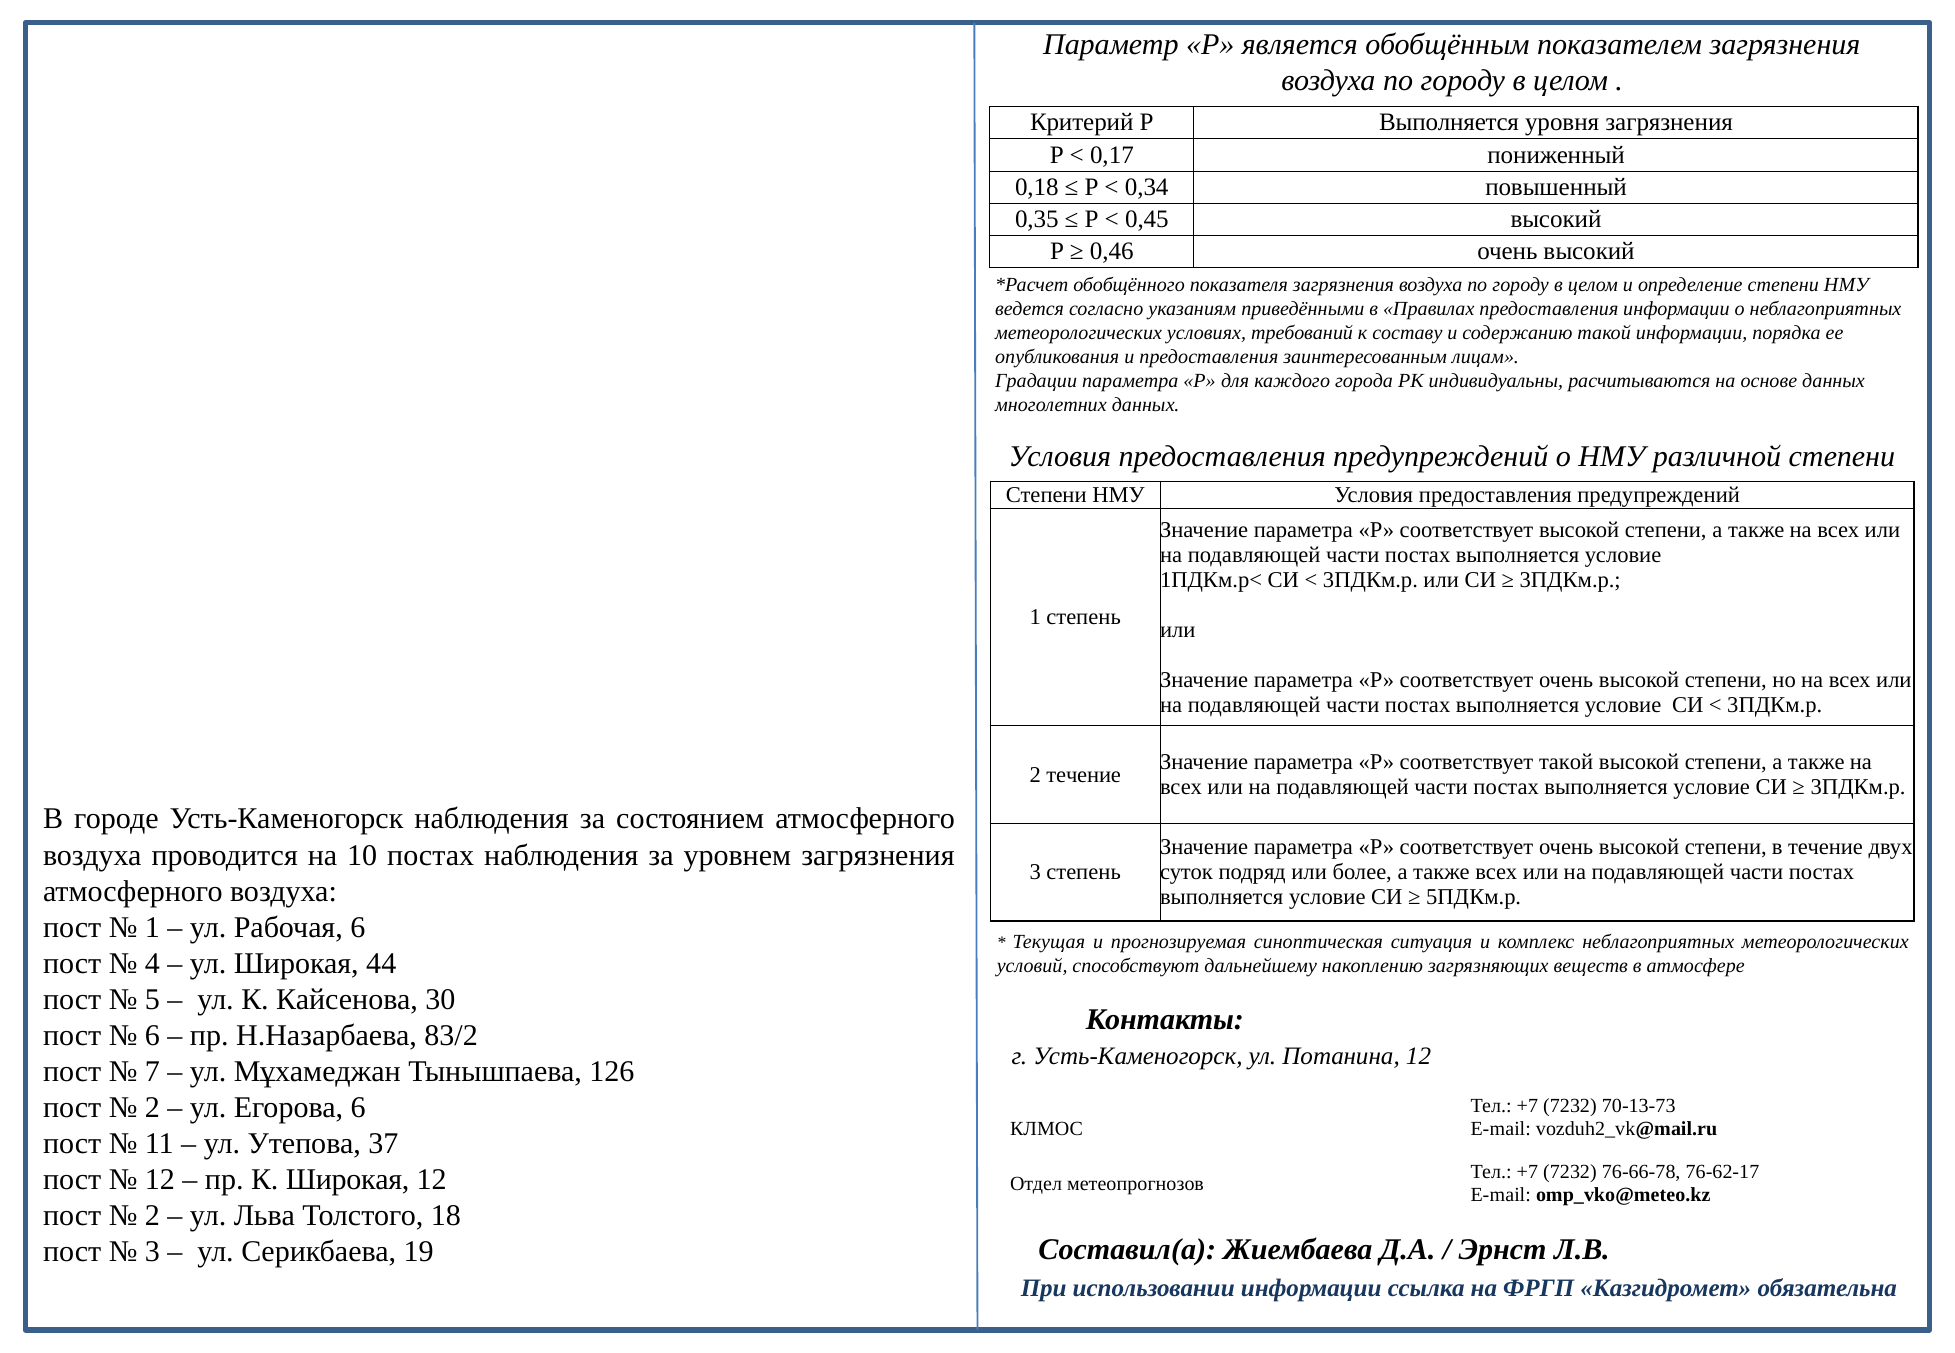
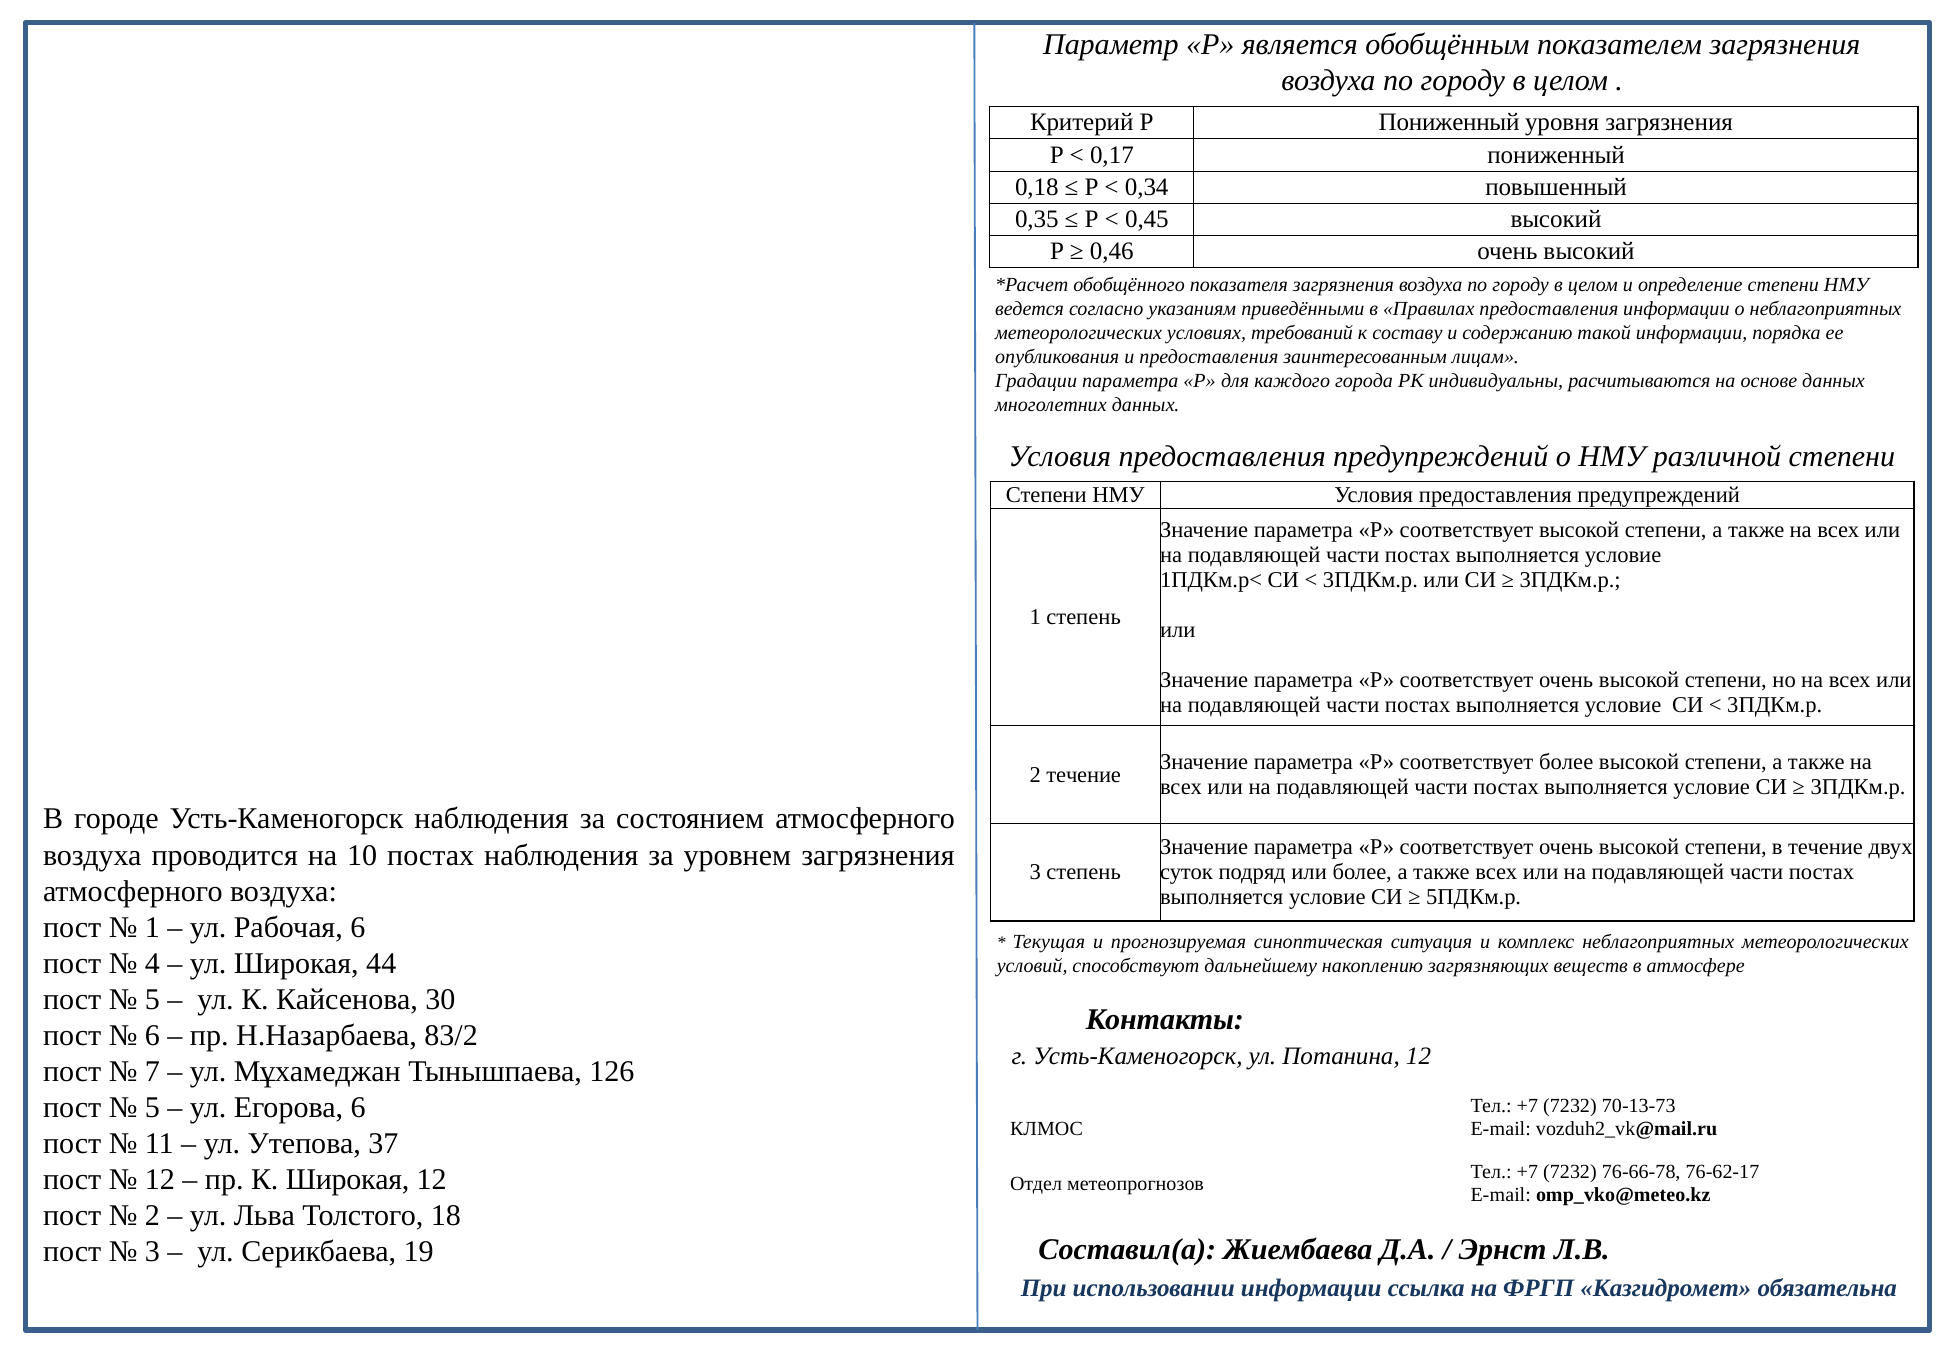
Р Выполняется: Выполняется -> Пониженный (1449, 123)
соответствует такой: такой -> более (1566, 762)
2: 2 -> 5 (152, 1108)
